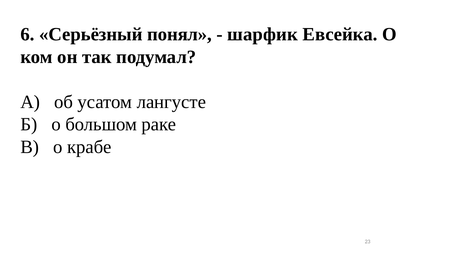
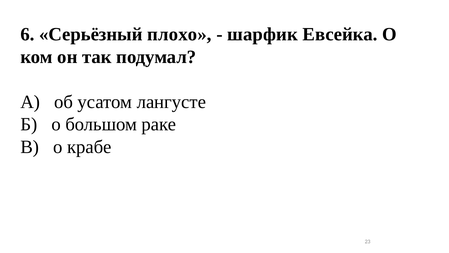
понял: понял -> плохо (179, 34)
